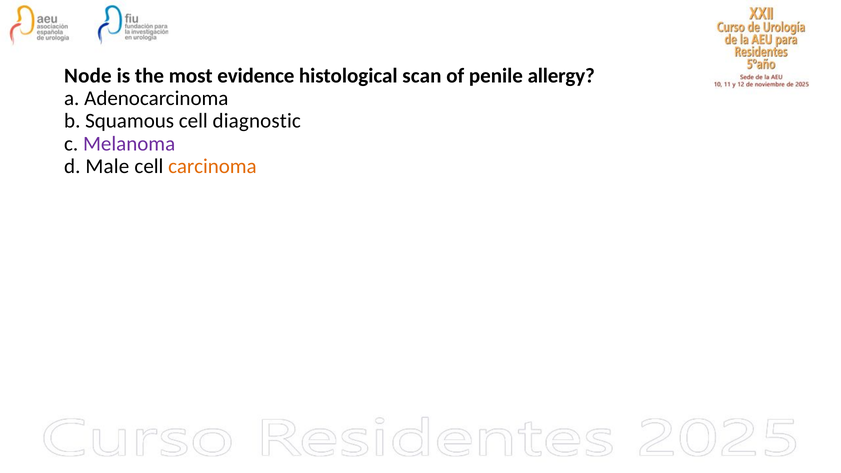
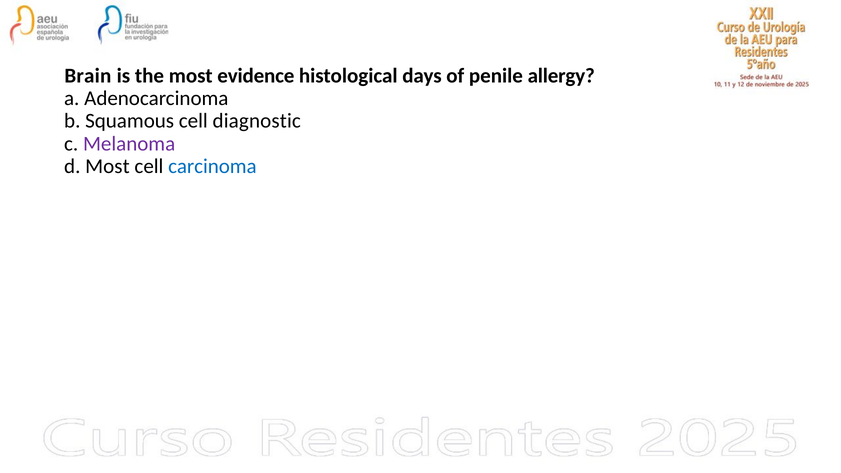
Node: Node -> Brain (88, 76)
scan: scan -> days (422, 76)
d Male: Male -> Most (107, 166)
carcinoma colour: orange -> blue (212, 166)
